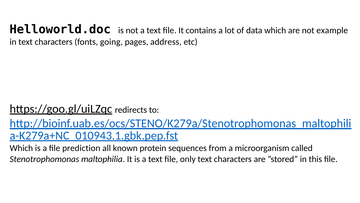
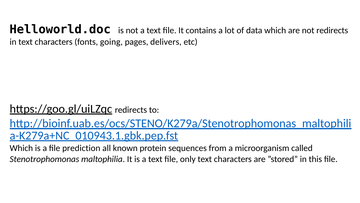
not example: example -> redirects (332, 30)
address: address -> delivers (166, 42)
